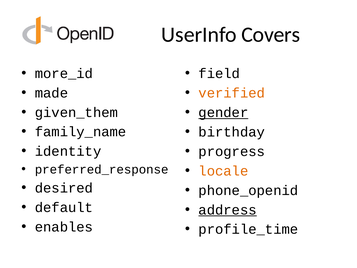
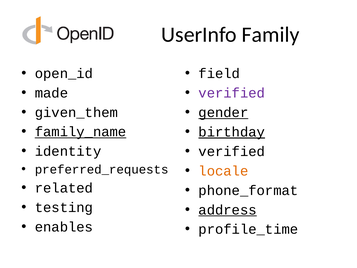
Covers: Covers -> Family (271, 35)
more_id: more_id -> open_id (64, 74)
verified colour: orange -> purple (232, 93)
family_name underline: none -> present (81, 132)
birthday underline: none -> present (232, 132)
progress: progress -> verified (232, 151)
preferred_response: preferred_response -> preferred_requests (102, 169)
desired: desired -> related (64, 188)
phone_openid: phone_openid -> phone_format (248, 190)
default: default -> testing (64, 207)
